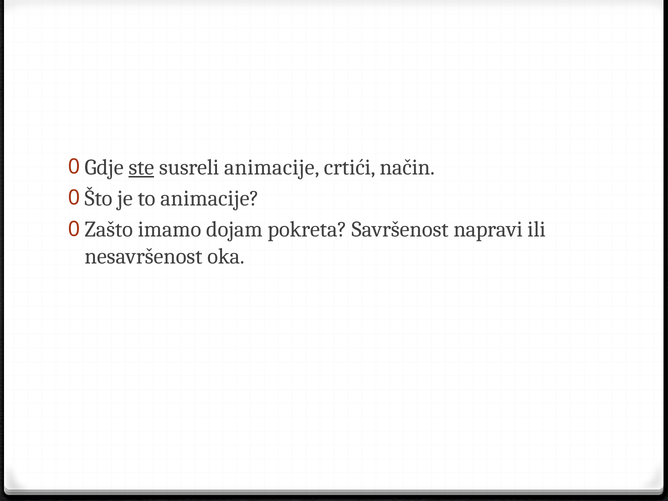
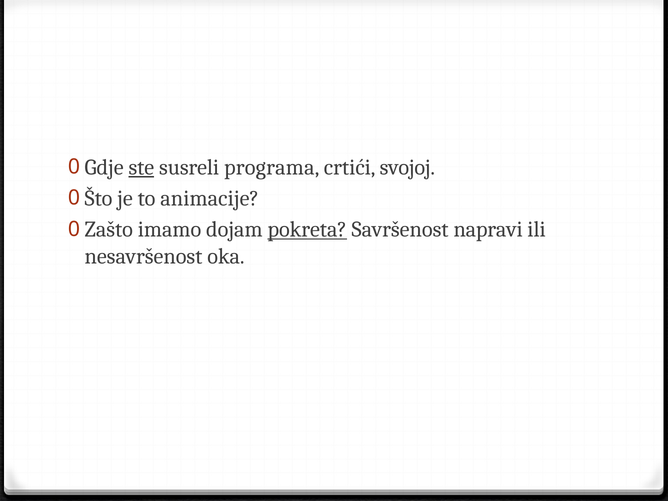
susreli animacije: animacije -> programa (272, 167)
način: način -> svojoj (407, 167)
pokreta underline: none -> present (307, 229)
